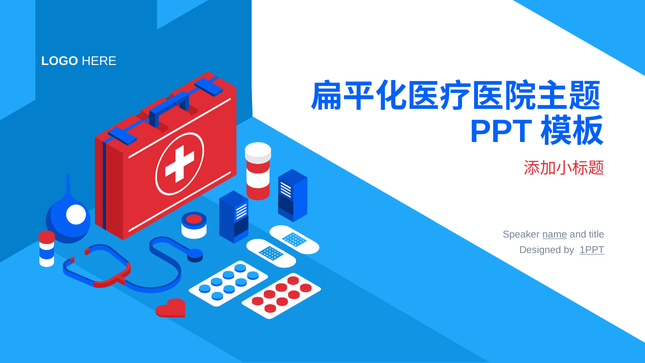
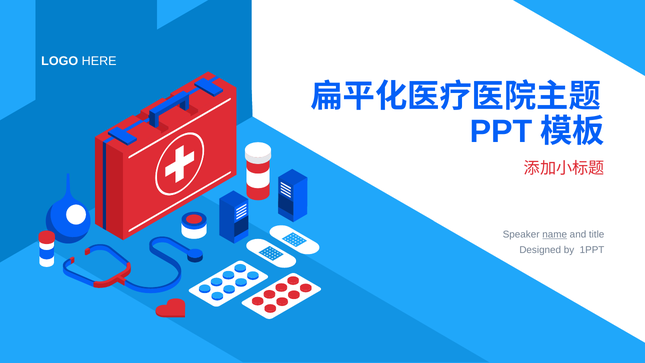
1PPT underline: present -> none (592, 250)
